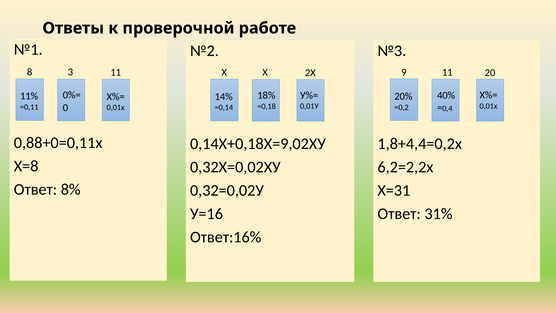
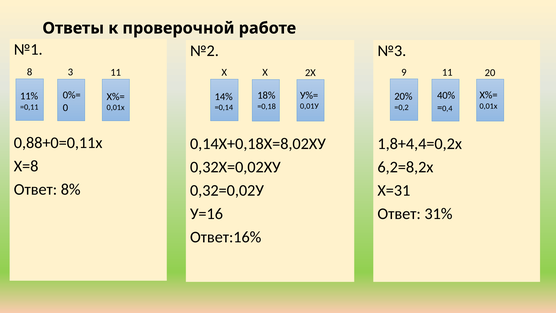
0,14Х+0,18Х=9,02ХУ: 0,14Х+0,18Х=9,02ХУ -> 0,14Х+0,18Х=8,02ХУ (258, 144)
6,2=2,2х: 6,2=2,2х -> 6,2=8,2х (405, 167)
